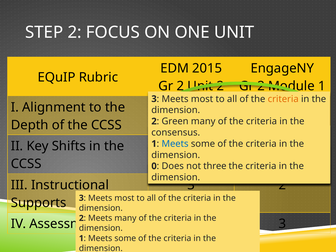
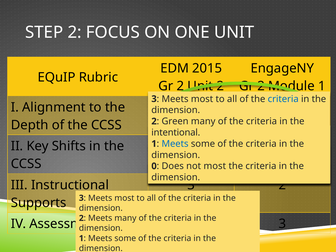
criteria colour: orange -> blue (283, 99)
consensus: consensus -> intentional (176, 133)
not three: three -> most (215, 166)
